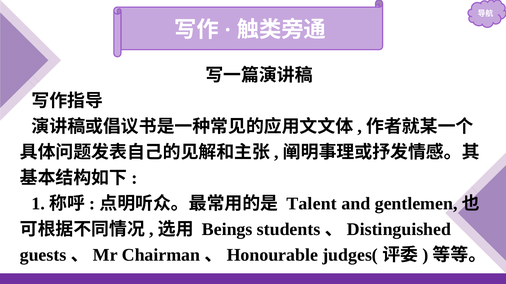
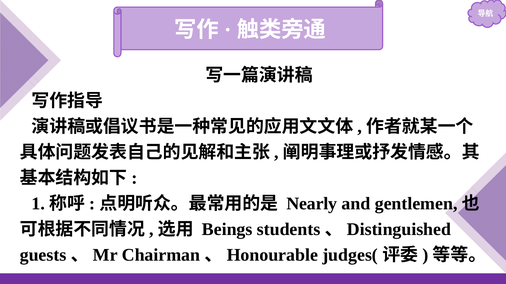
Talent: Talent -> Nearly (312, 204)
